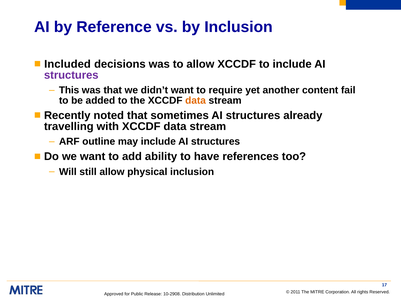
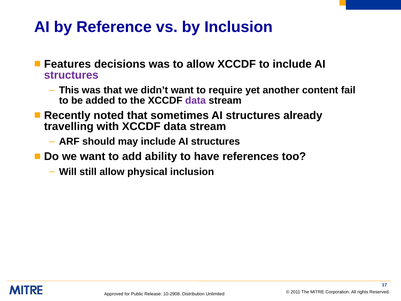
Included: Included -> Features (68, 64)
data colour: orange -> purple (196, 100)
outline: outline -> should (99, 142)
